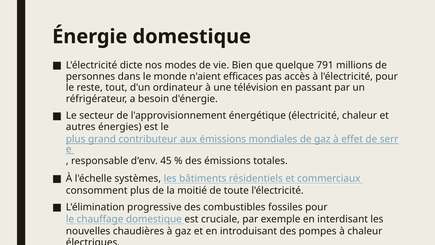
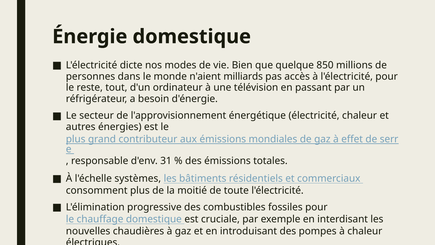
791: 791 -> 850 (325, 65)
efficaces: efficaces -> milliards (243, 76)
45: 45 -> 31 (166, 161)
